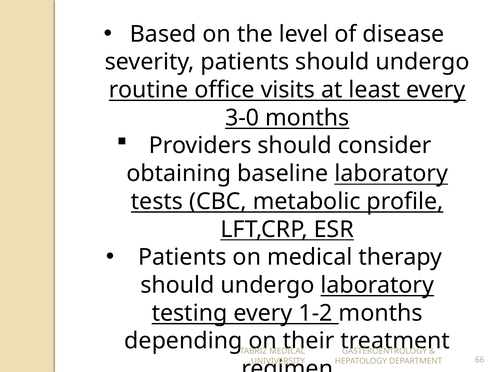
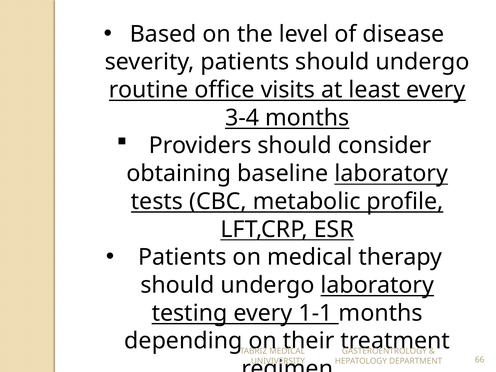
3-0: 3-0 -> 3-4 (242, 118)
1-2: 1-2 -> 1-1 (315, 313)
